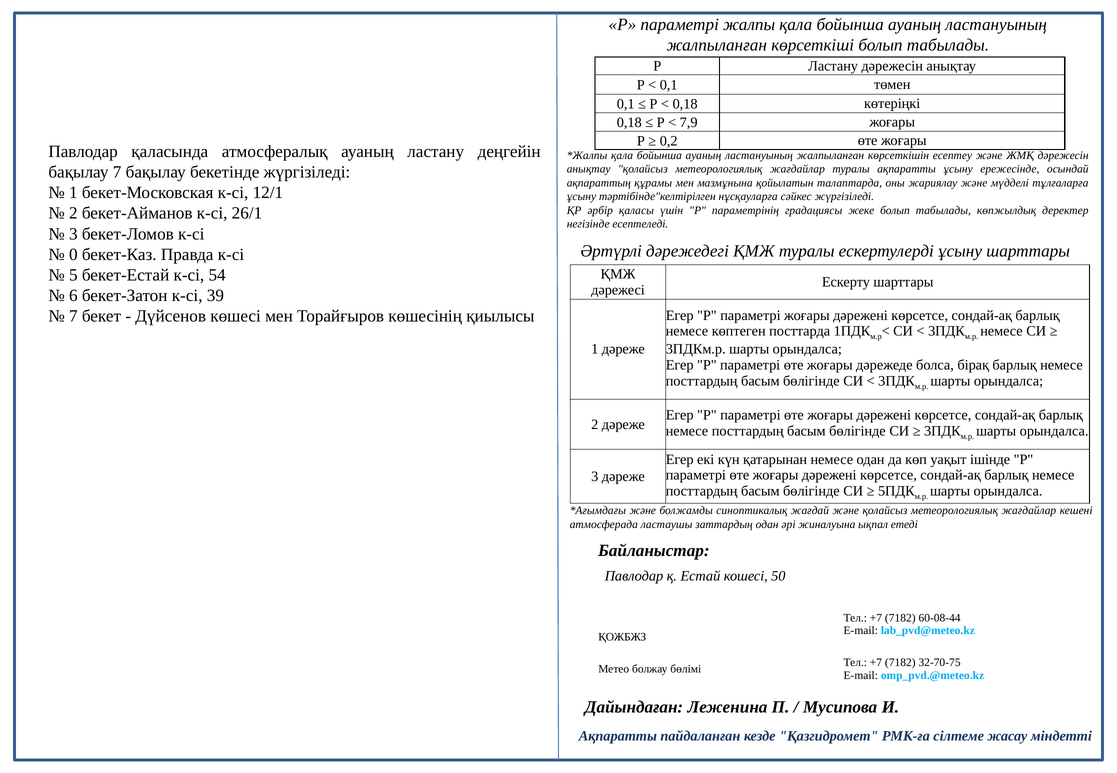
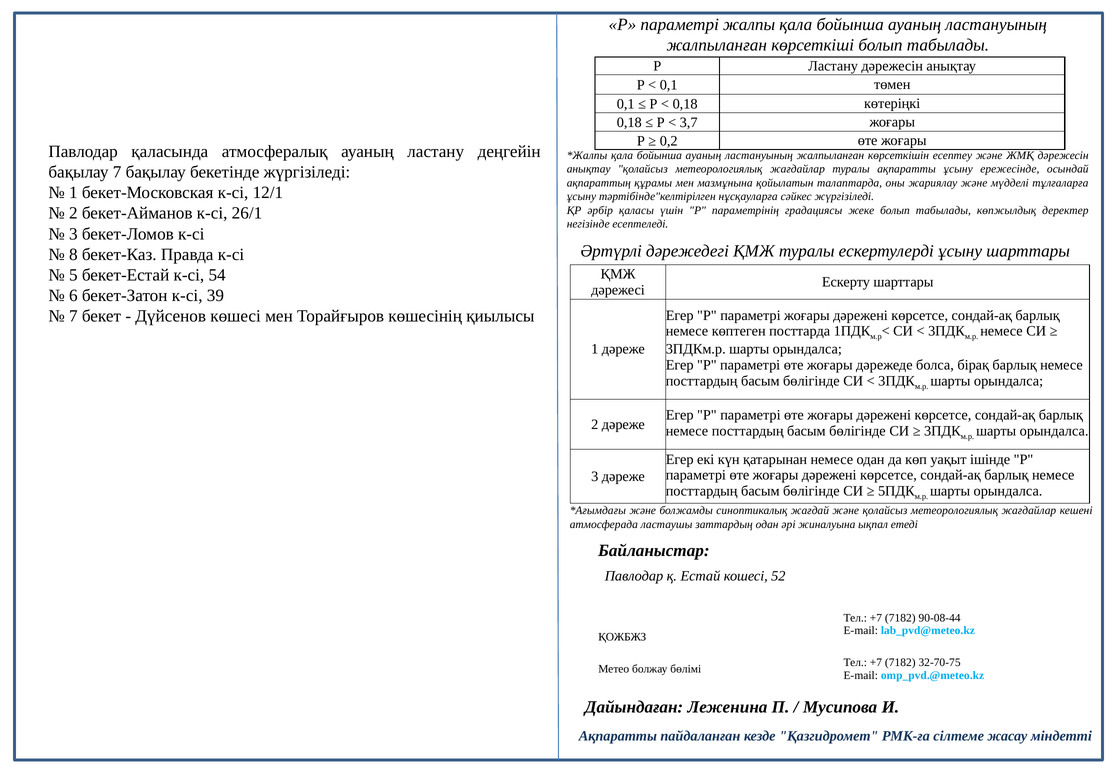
7,9: 7,9 -> 3,7 (689, 123)
0: 0 -> 8 (73, 255)
50: 50 -> 52 (778, 576)
60-08-44: 60-08-44 -> 90-08-44 (940, 618)
